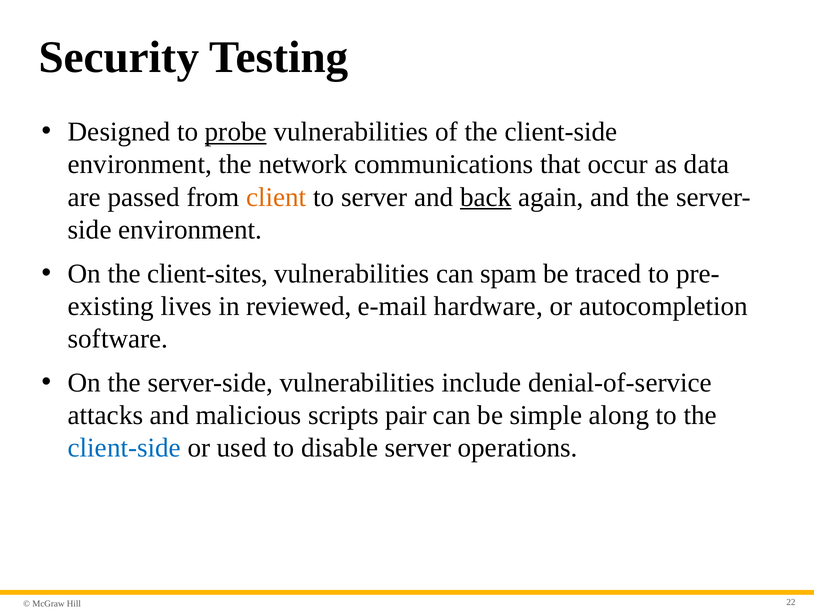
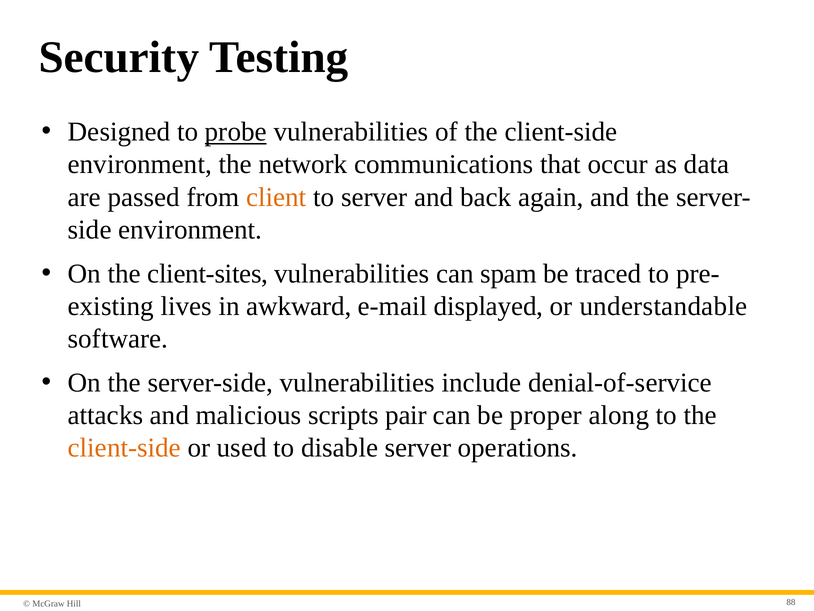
back underline: present -> none (486, 197)
reviewed: reviewed -> awkward (299, 306)
hardware: hardware -> displayed (489, 306)
autocompletion: autocompletion -> understandable (663, 306)
simple: simple -> proper (546, 415)
client-side colour: blue -> orange (124, 447)
22: 22 -> 88 (791, 602)
